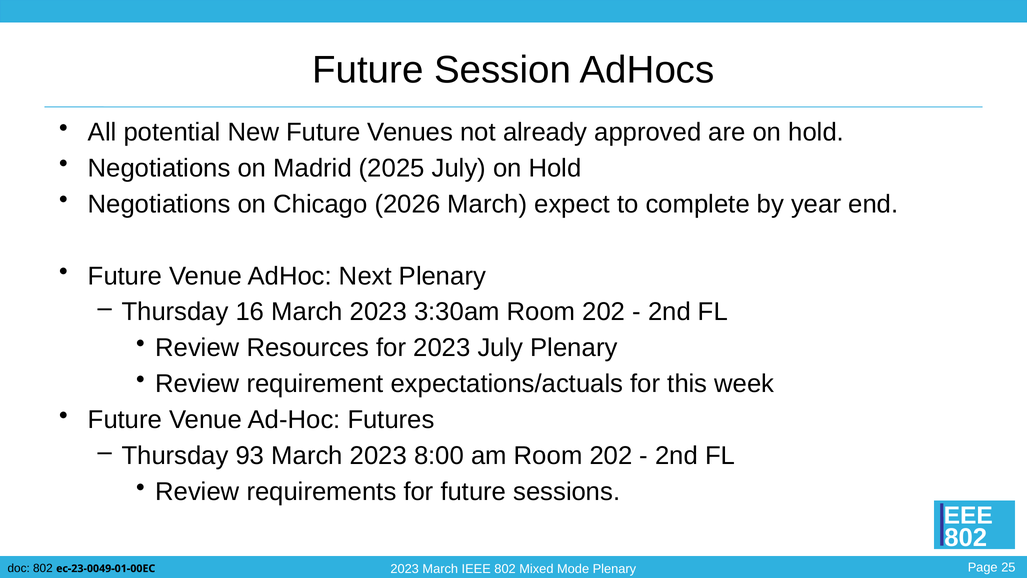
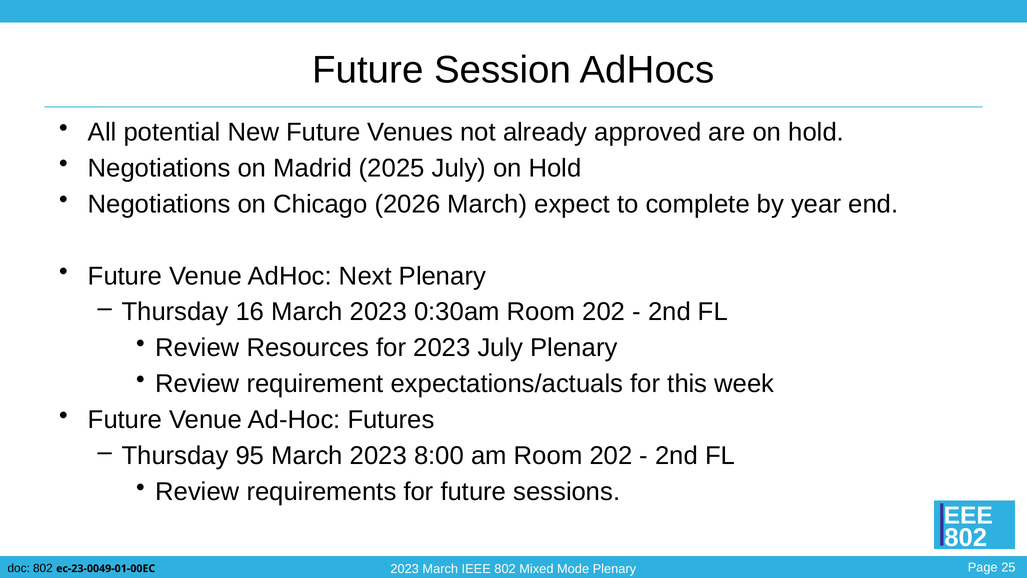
3:30am: 3:30am -> 0:30am (457, 312)
93: 93 -> 95 (250, 456)
